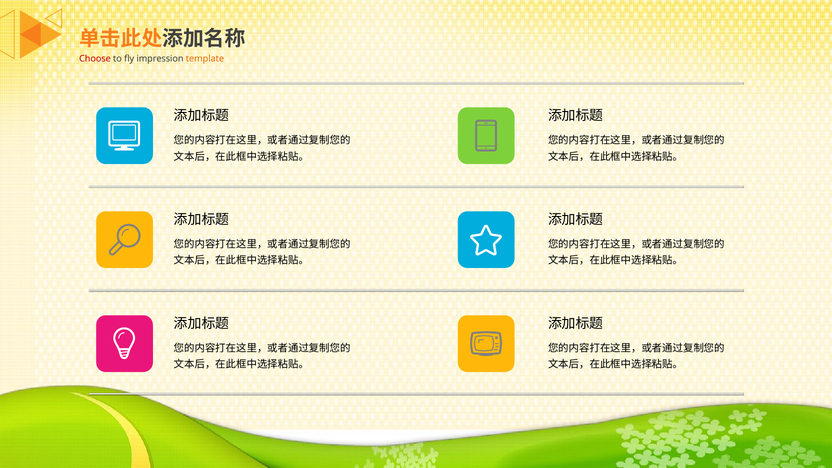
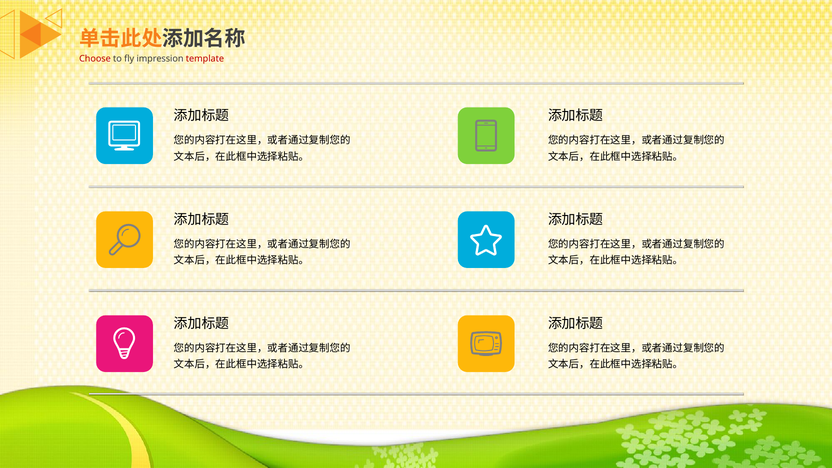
template colour: orange -> red (205, 59)
